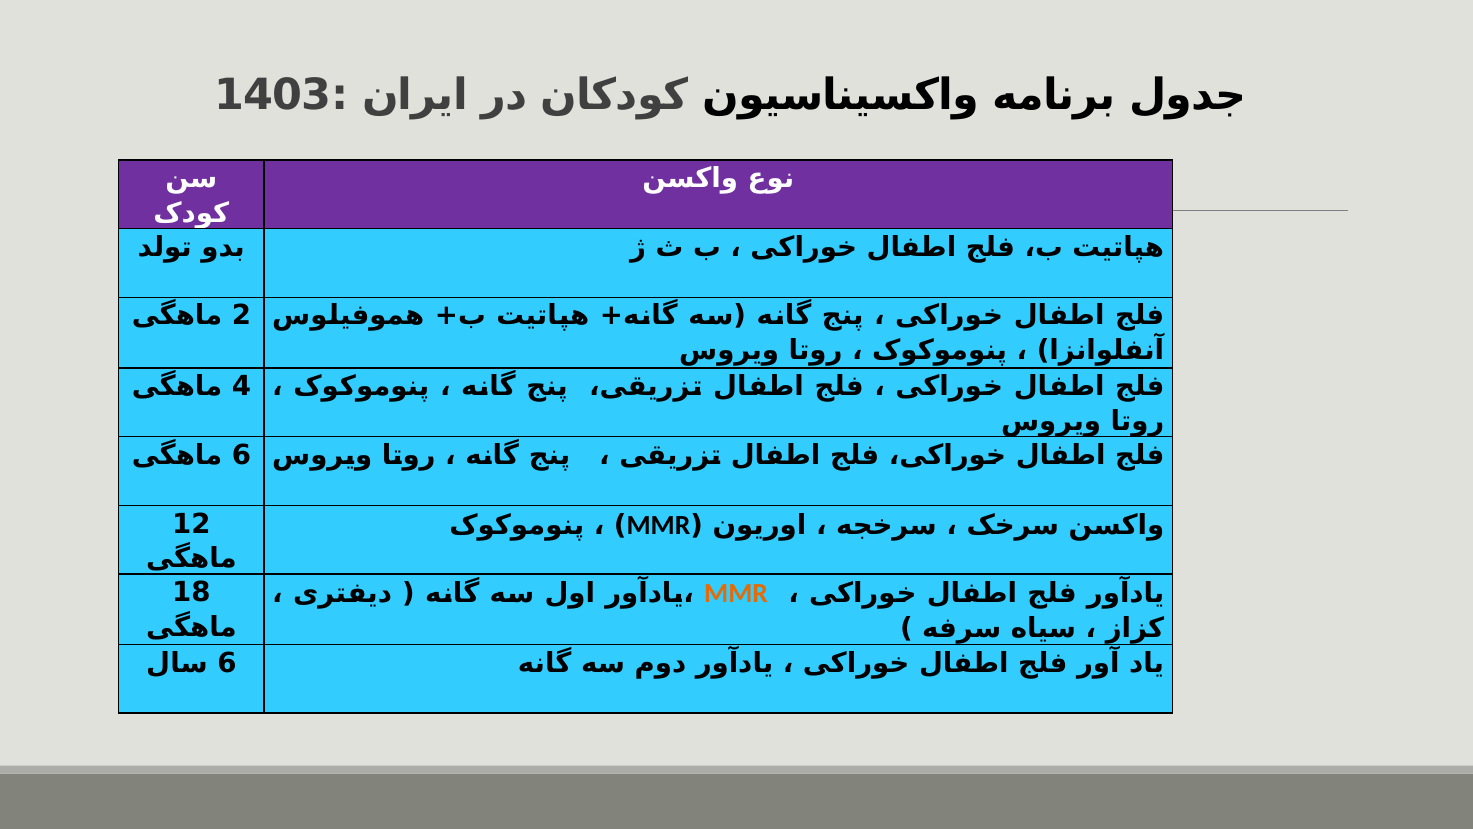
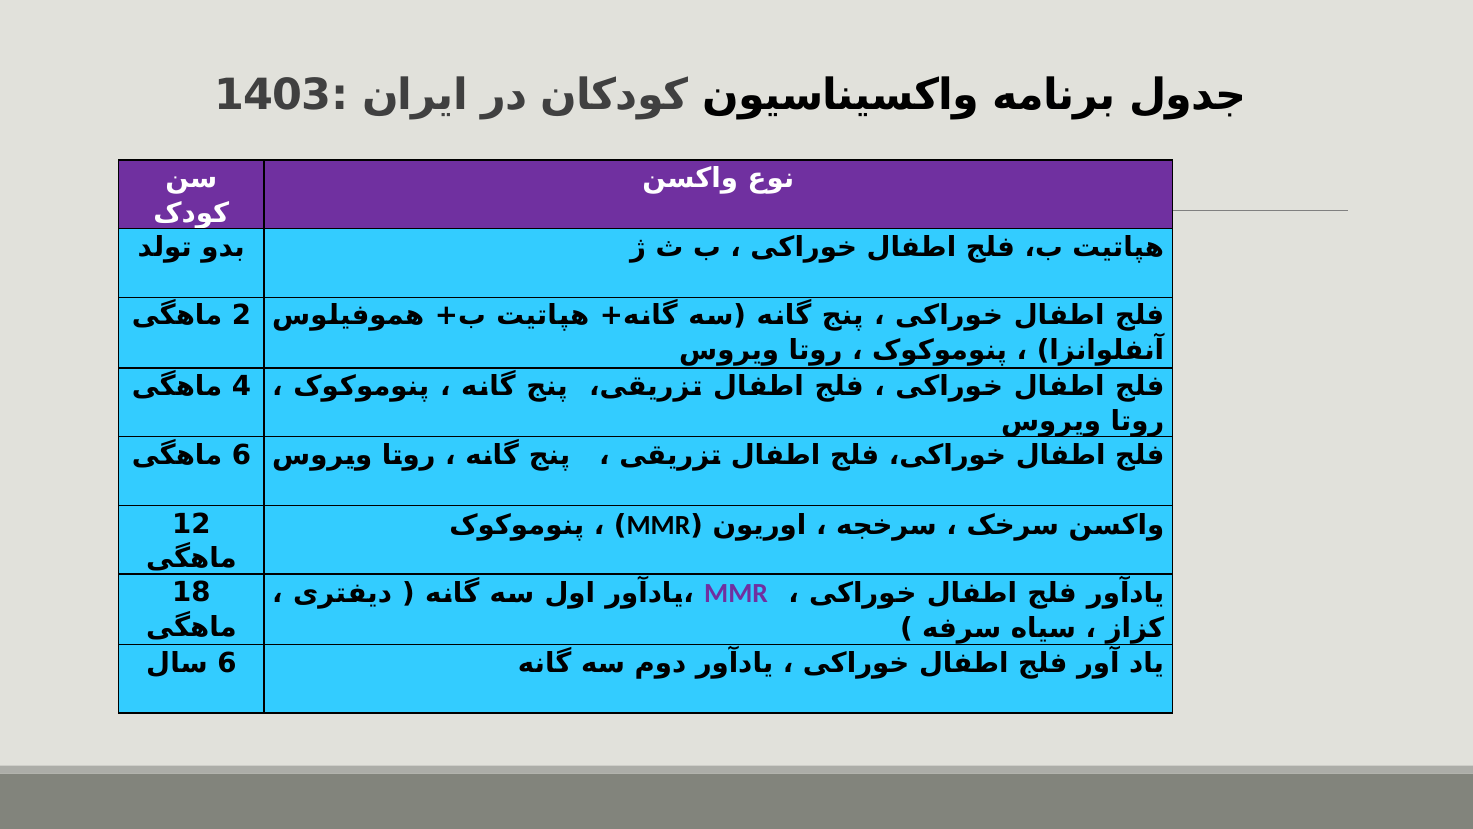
MMR colour: orange -> purple (736, 593)
